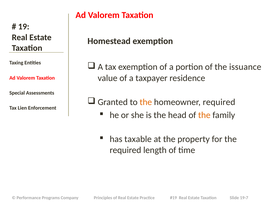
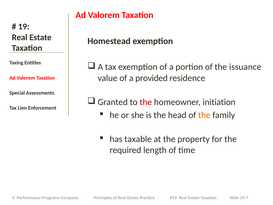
taxpayer: taxpayer -> provided (152, 78)
the colour: orange -> red (146, 102)
homeowner required: required -> initiation (219, 102)
